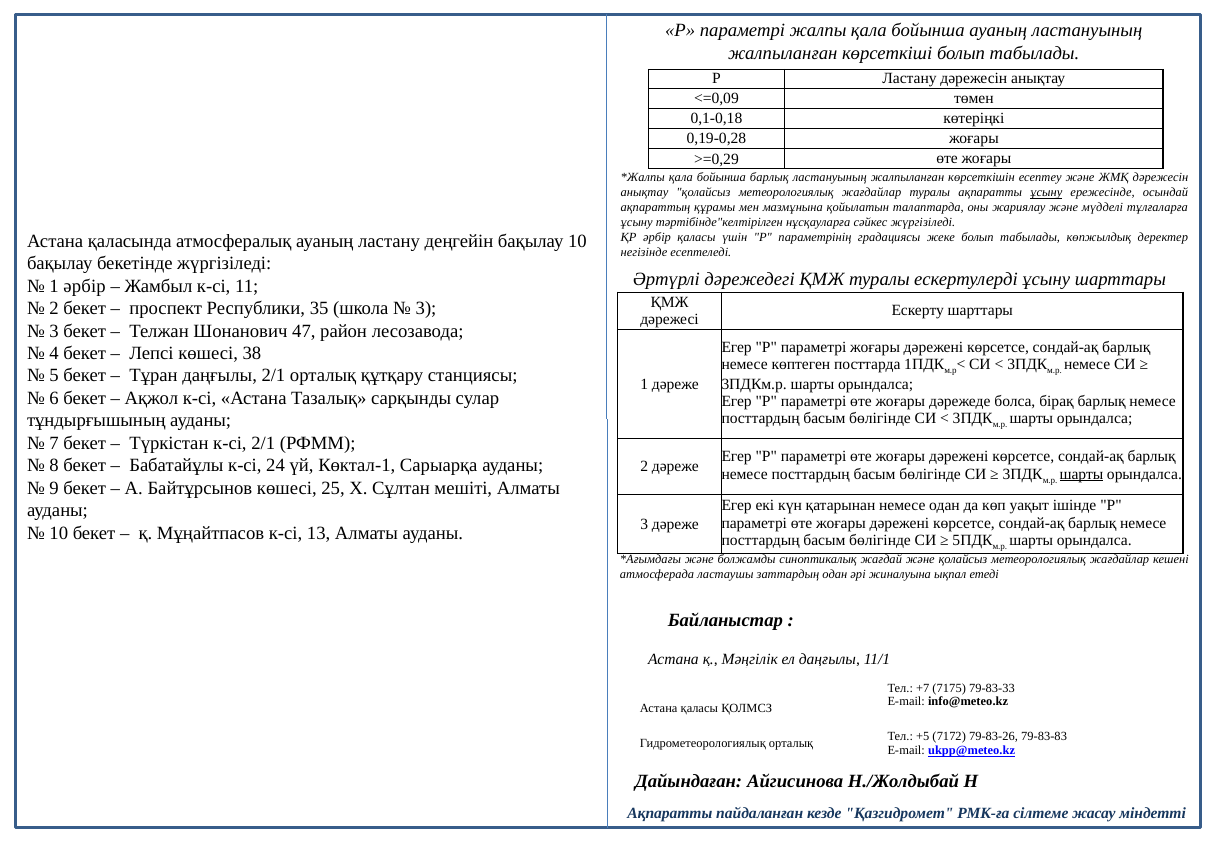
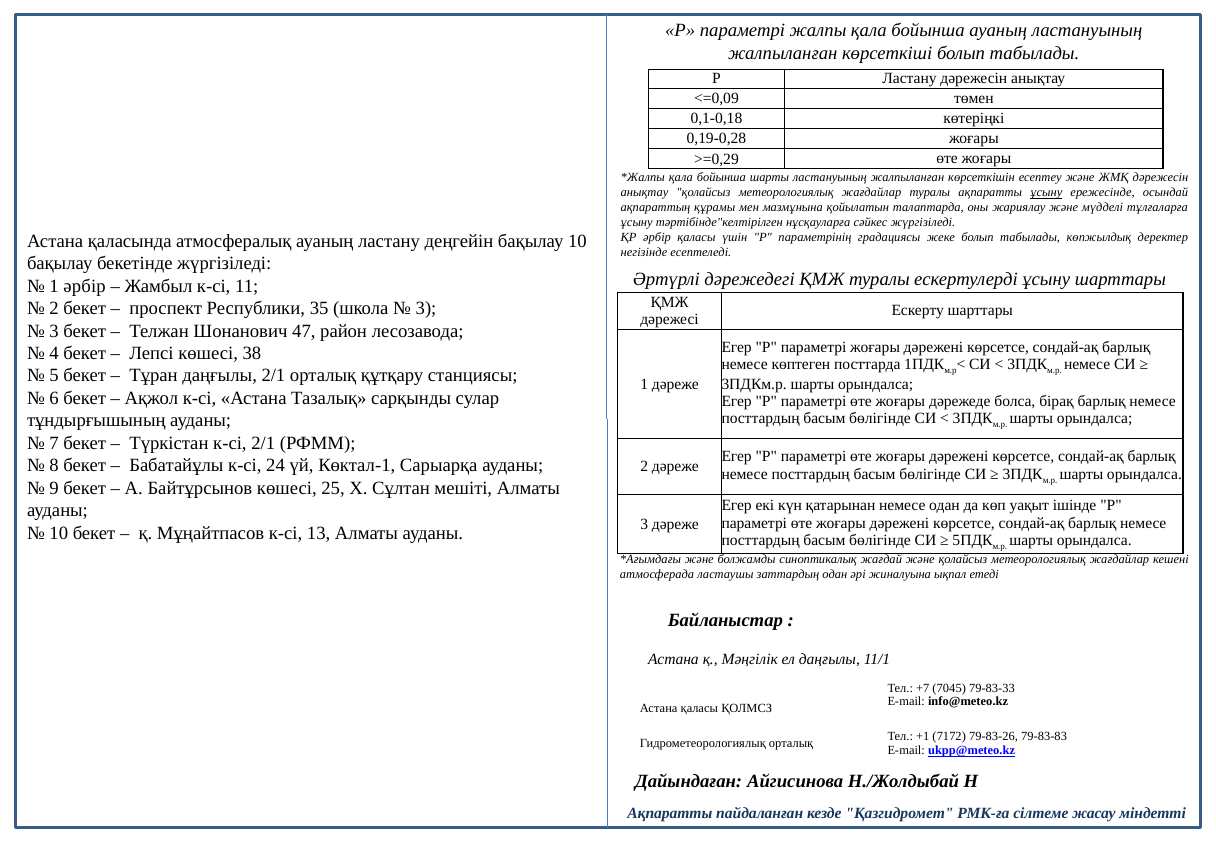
бойынша барлық: барлық -> шарты (769, 178)
шарты underline: present -> none (1081, 474)
7175: 7175 -> 7045 (949, 688)
+5: +5 -> +1 (923, 736)
